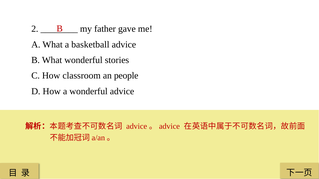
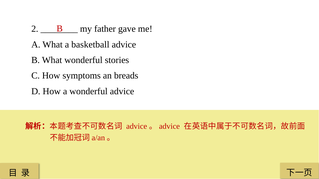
classroom: classroom -> symptoms (82, 76)
people: people -> breads (126, 76)
